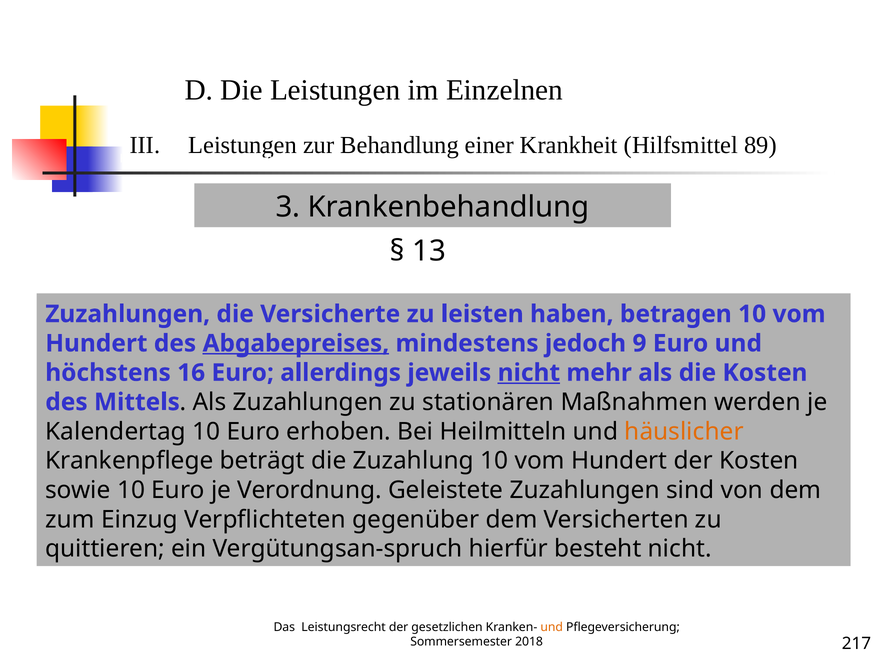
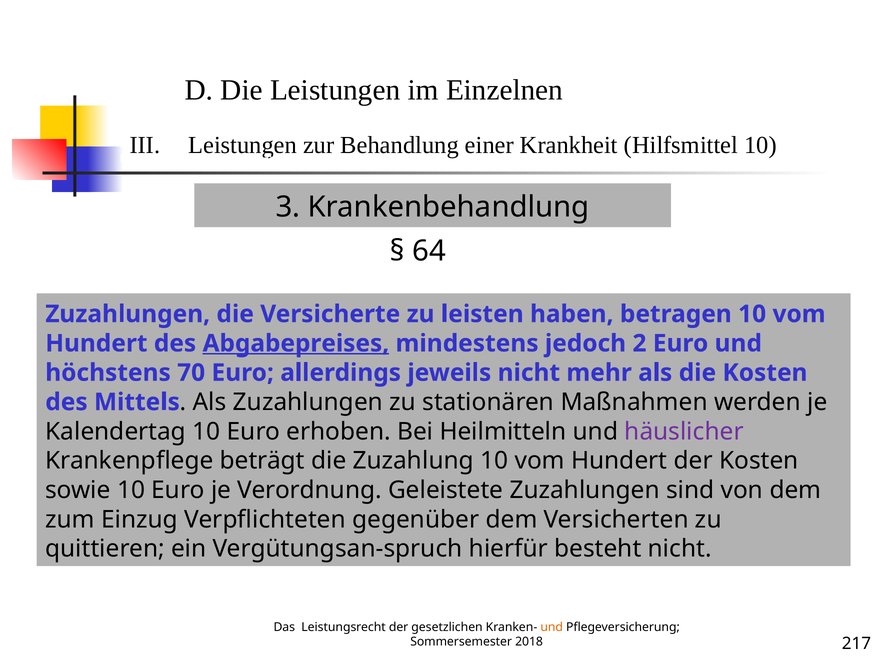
Hilfsmittel 89: 89 -> 10 (760, 145)
13: 13 -> 64 (429, 251)
9: 9 -> 2 (639, 343)
16: 16 -> 70 (191, 373)
nicht underline: present -> none (529, 373)
häuslicher colour: orange -> purple (684, 431)
